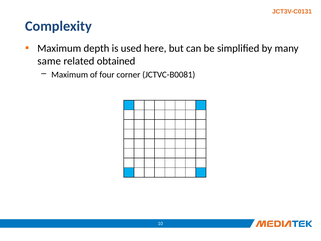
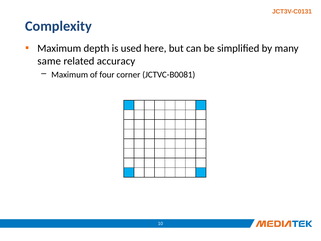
obtained: obtained -> accuracy (116, 61)
